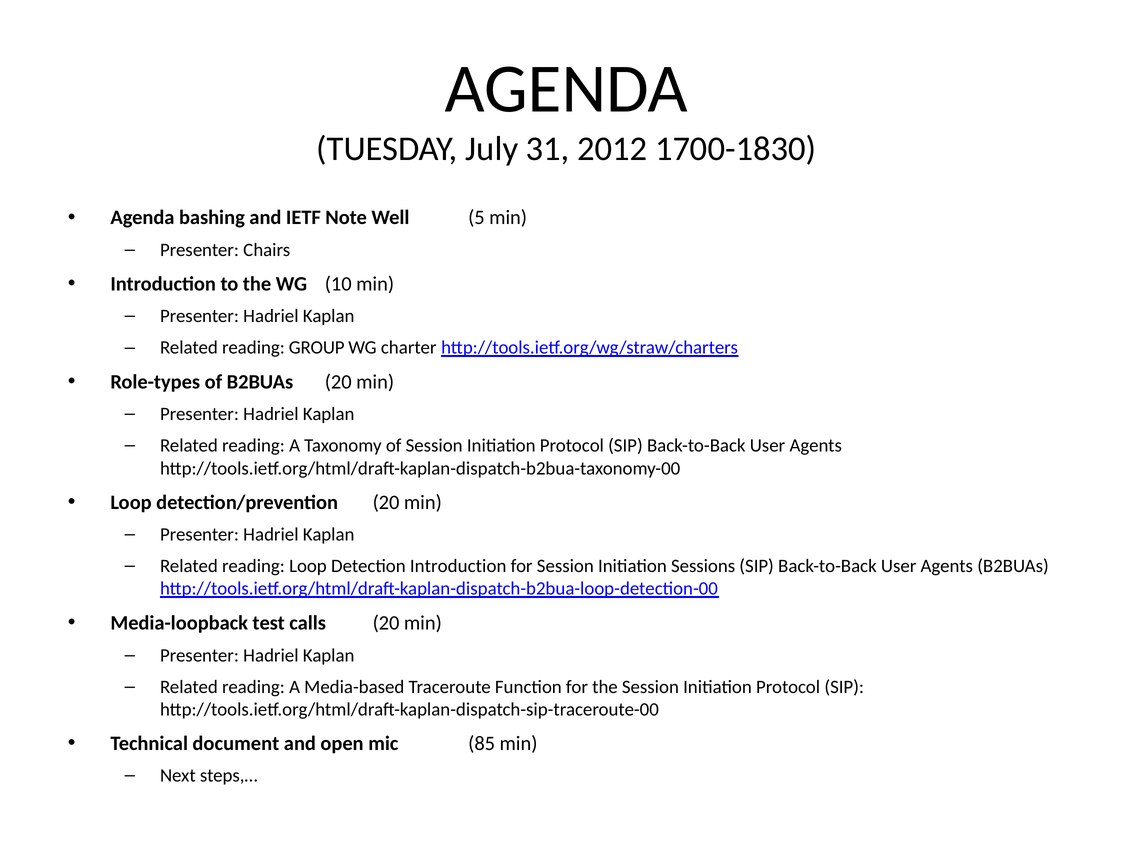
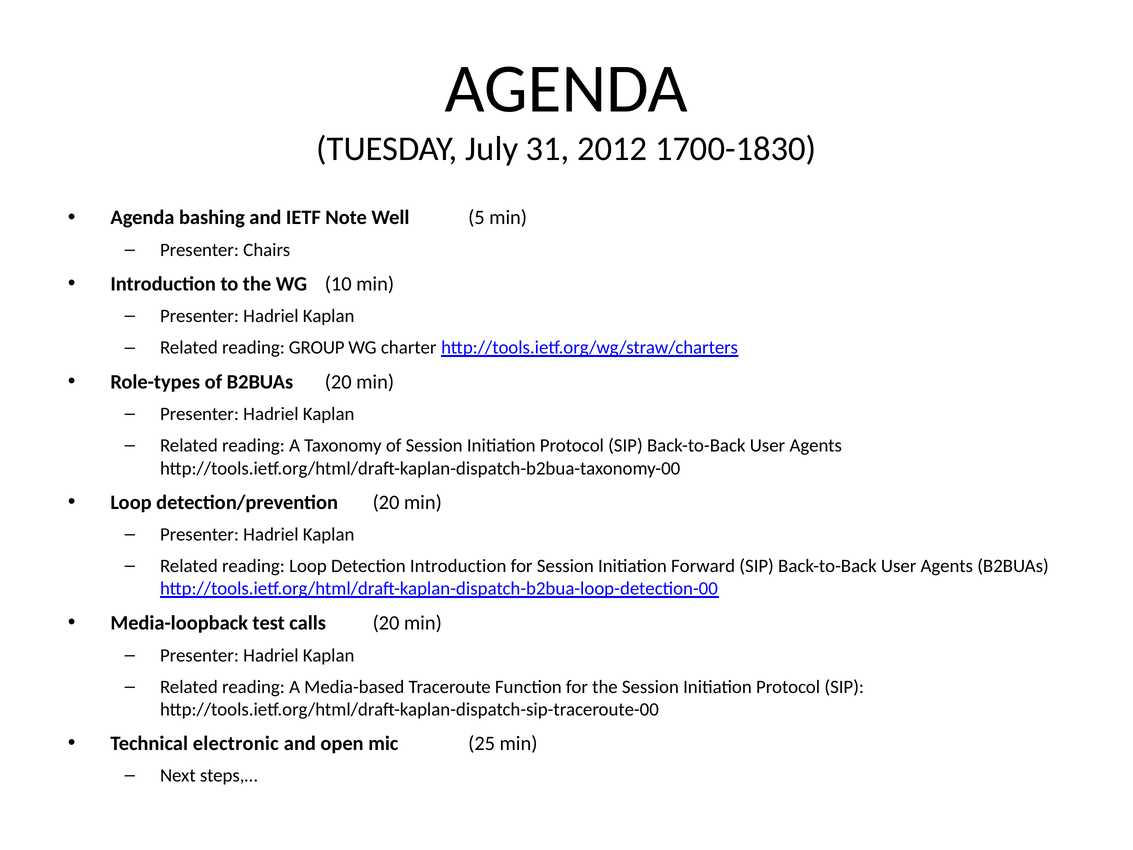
Sessions: Sessions -> Forward (703, 566)
document: document -> electronic (236, 743)
85: 85 -> 25 (482, 743)
